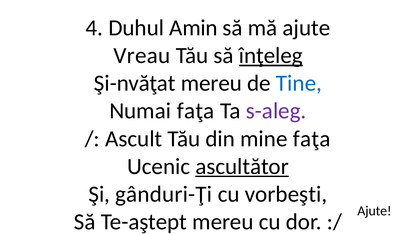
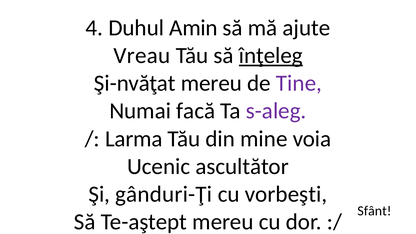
Tine colour: blue -> purple (299, 83)
Numai faţa: faţa -> facă (196, 111)
Ascult: Ascult -> Larma (134, 139)
mine faţa: faţa -> voia (312, 139)
ascultător underline: present -> none (242, 166)
Ajute: Ajute -> Sfânt (374, 211)
